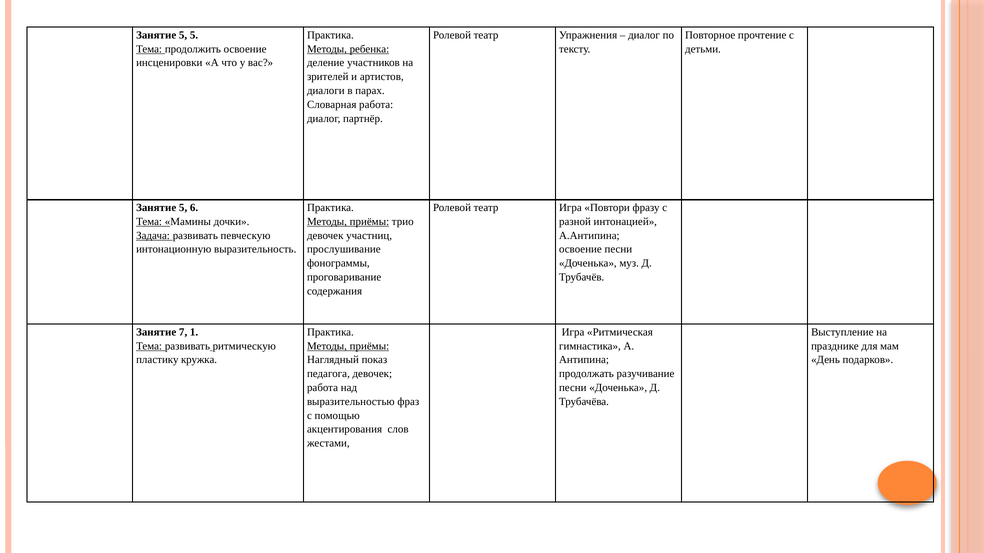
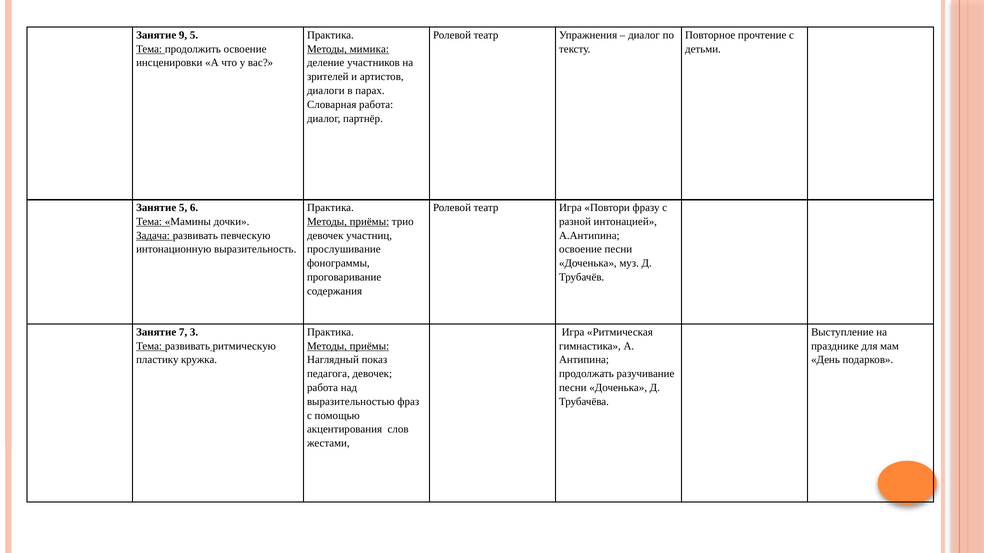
5: 5 -> 9 (183, 35)
ребенка: ребенка -> мимика (369, 49)
1: 1 -> 3 (194, 332)
